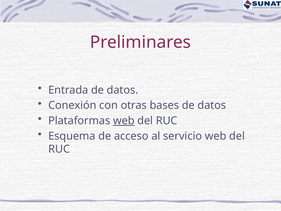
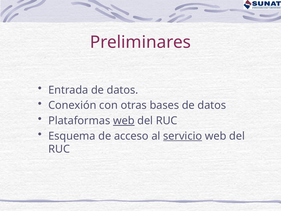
servicio underline: none -> present (183, 136)
